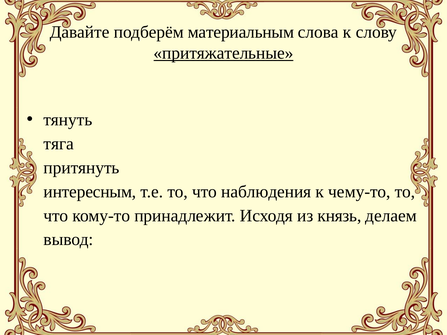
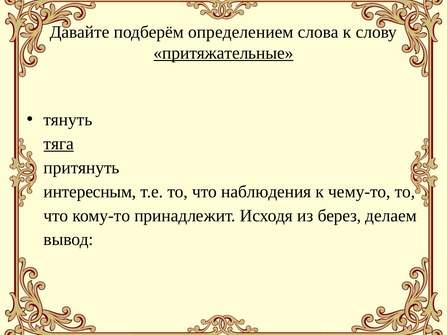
материальным: материальным -> определением (241, 32)
тяга underline: none -> present (59, 144)
князь: князь -> берез (339, 216)
